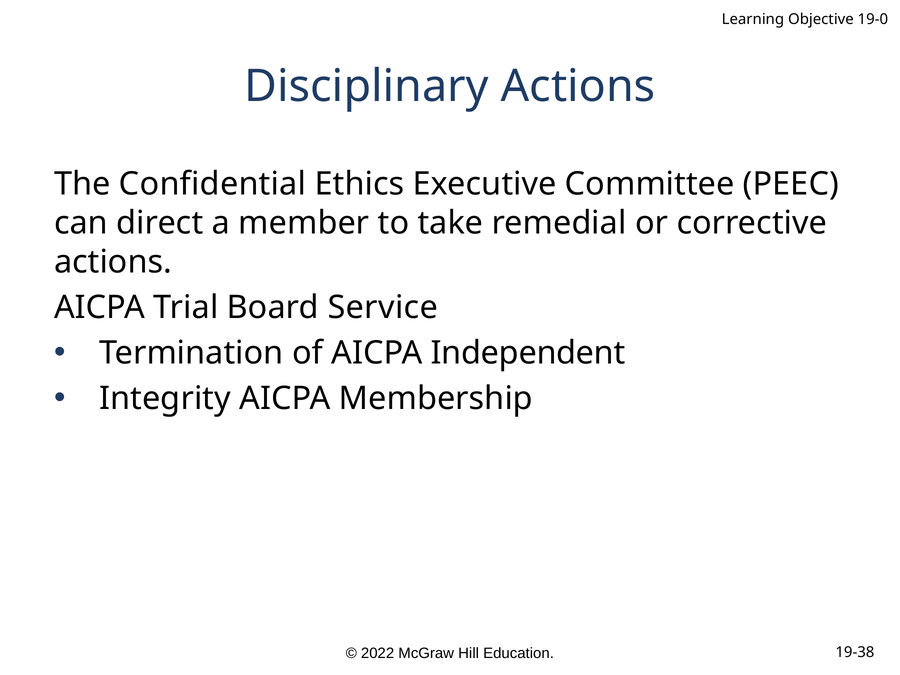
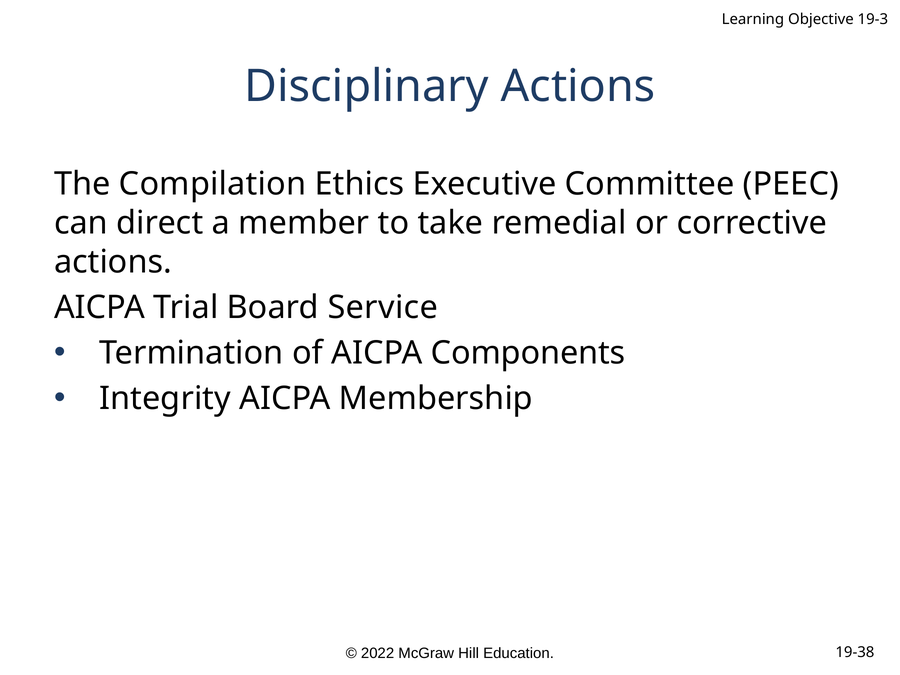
19-0: 19-0 -> 19-3 (873, 19)
Confidential: Confidential -> Compilation (213, 184)
Independent: Independent -> Components (528, 353)
